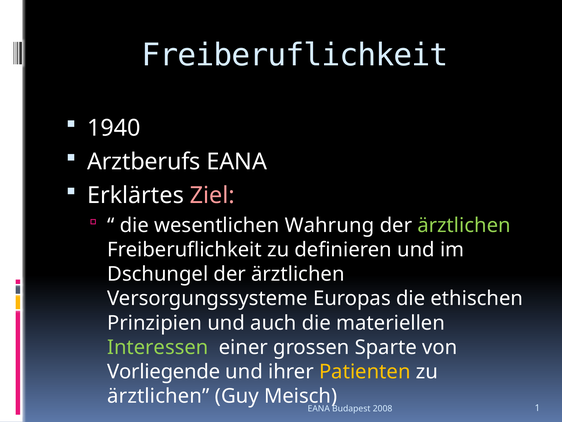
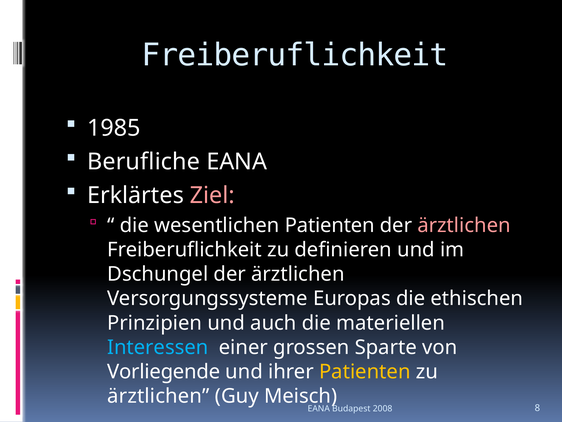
1940: 1940 -> 1985 (114, 128)
Arztberufs: Arztberufs -> Berufliche (144, 162)
wesentlichen Wahrung: Wahrung -> Patienten (330, 225)
ärztlichen colour: light green -> pink (464, 225)
Interessen colour: light green -> light blue (158, 347)
1: 1 -> 8 (537, 408)
